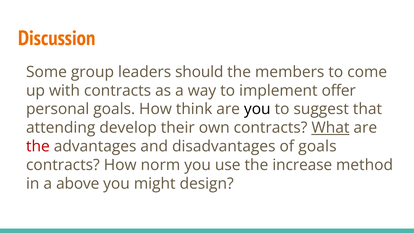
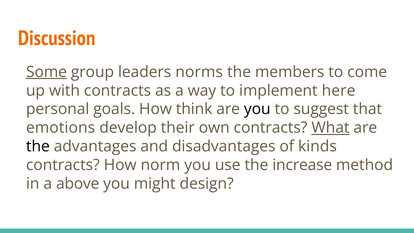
Some underline: none -> present (46, 72)
should: should -> norms (199, 72)
offer: offer -> here (339, 91)
attending: attending -> emotions (61, 128)
the colour: red -> black (38, 146)
of goals: goals -> kinds (317, 146)
